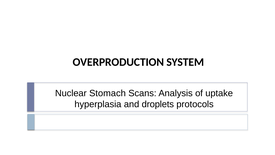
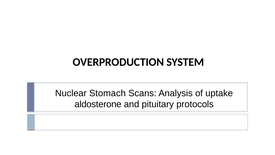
hyperplasia: hyperplasia -> aldosterone (98, 104)
droplets: droplets -> pituitary (158, 104)
